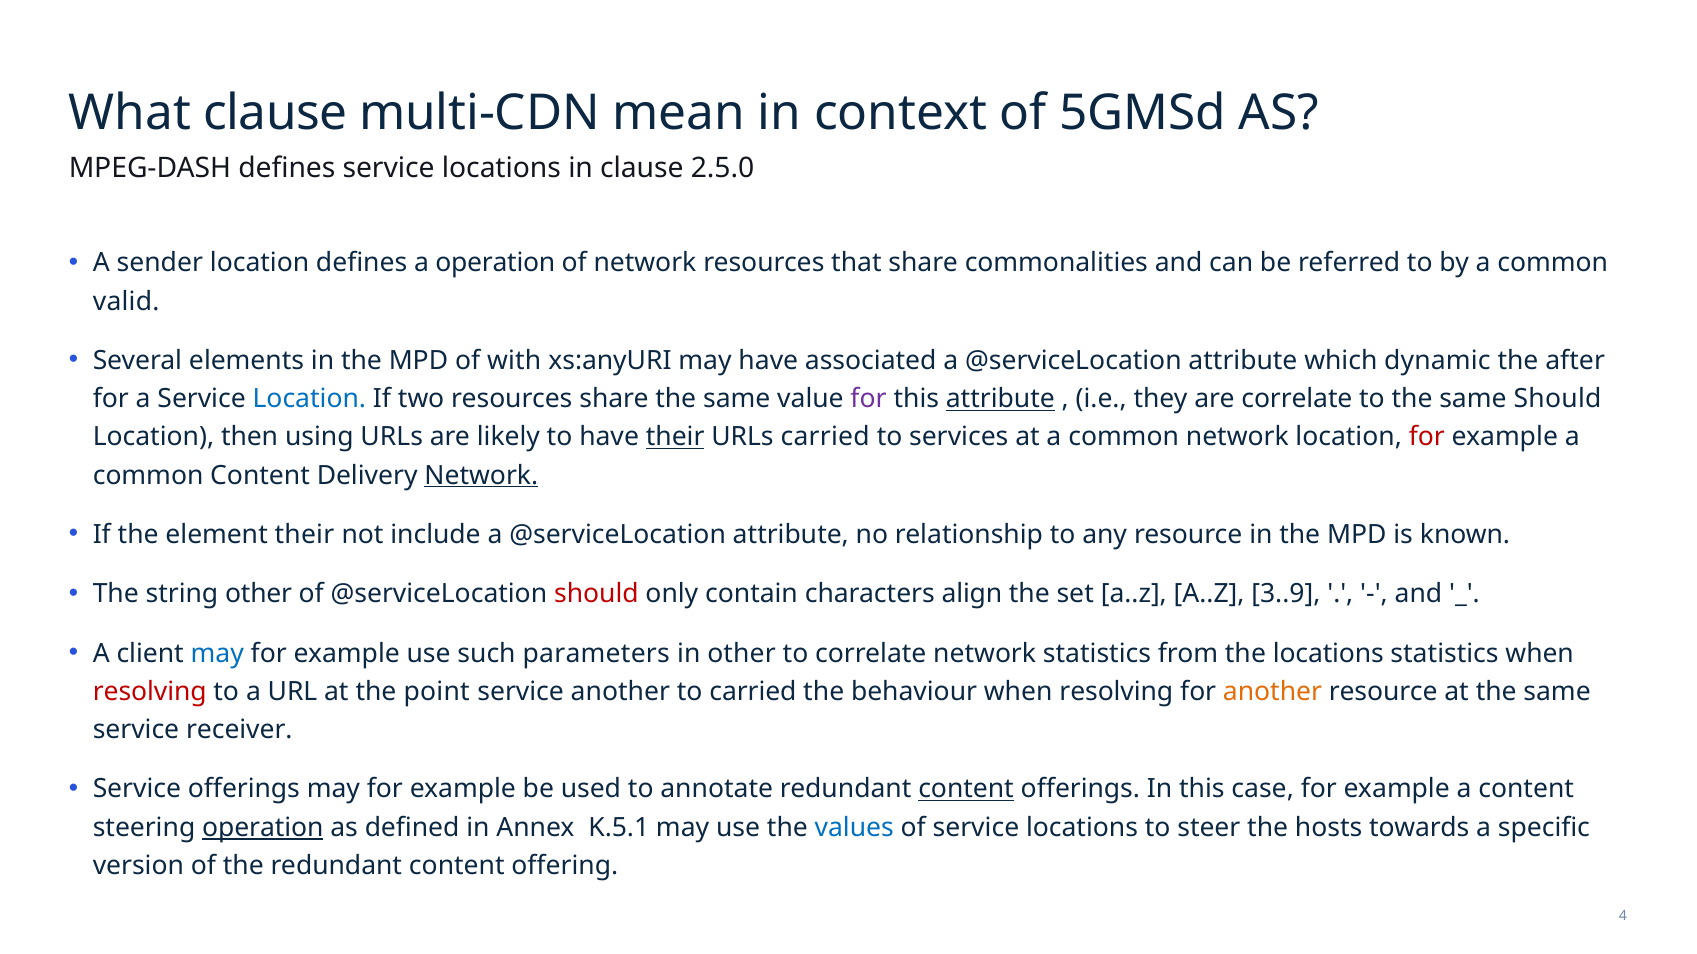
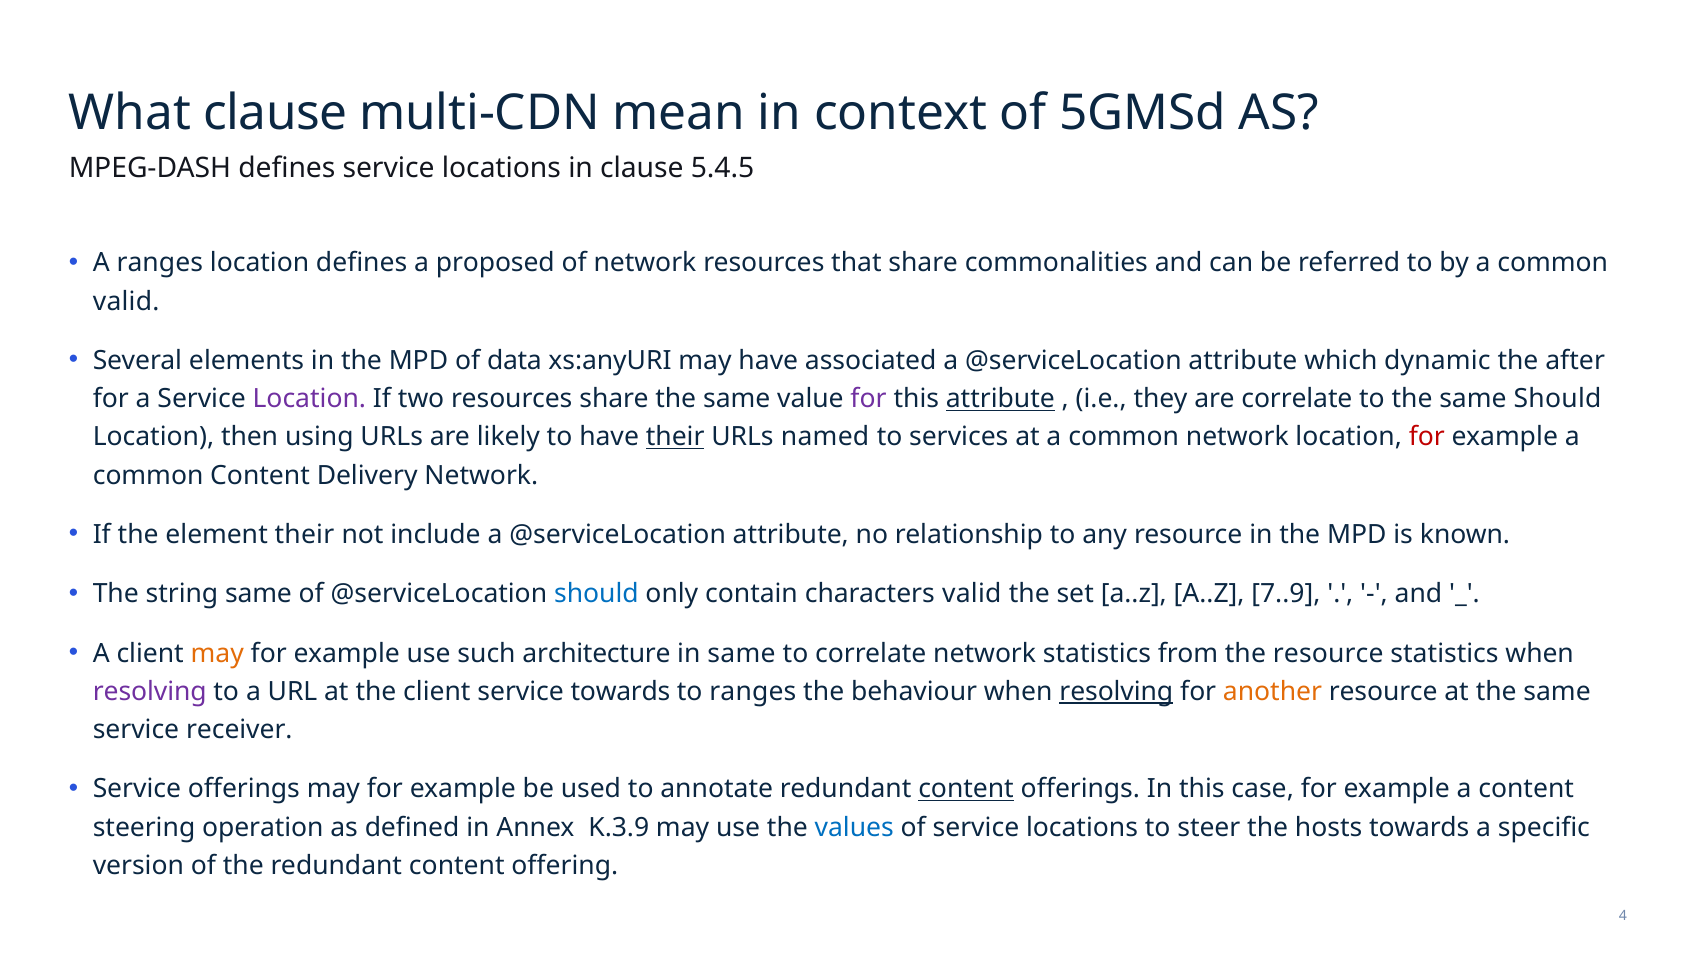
2.5.0: 2.5.0 -> 5.4.5 (723, 168)
A sender: sender -> ranges (160, 263)
a operation: operation -> proposed (495, 263)
with: with -> data (514, 361)
Location colour: blue -> purple (309, 399)
URLs carried: carried -> named (825, 437)
Network underline: present -> none (481, 476)
string other: other -> same (259, 594)
should colour: red -> blue (596, 594)
characters align: align -> valid (972, 594)
3..9: 3..9 -> 7..9 (1286, 594)
may colour: blue -> orange (217, 654)
parameters: parameters -> architecture (597, 654)
in other: other -> same (741, 654)
the locations: locations -> resource (1328, 654)
resolving colour: red -> purple (150, 692)
the point: point -> client (437, 692)
service another: another -> towards (621, 692)
to carried: carried -> ranges (753, 692)
resolving underline: none -> present (1116, 692)
operation underline: present -> none (263, 828)
K.5.1: K.5.1 -> K.3.9 (619, 828)
